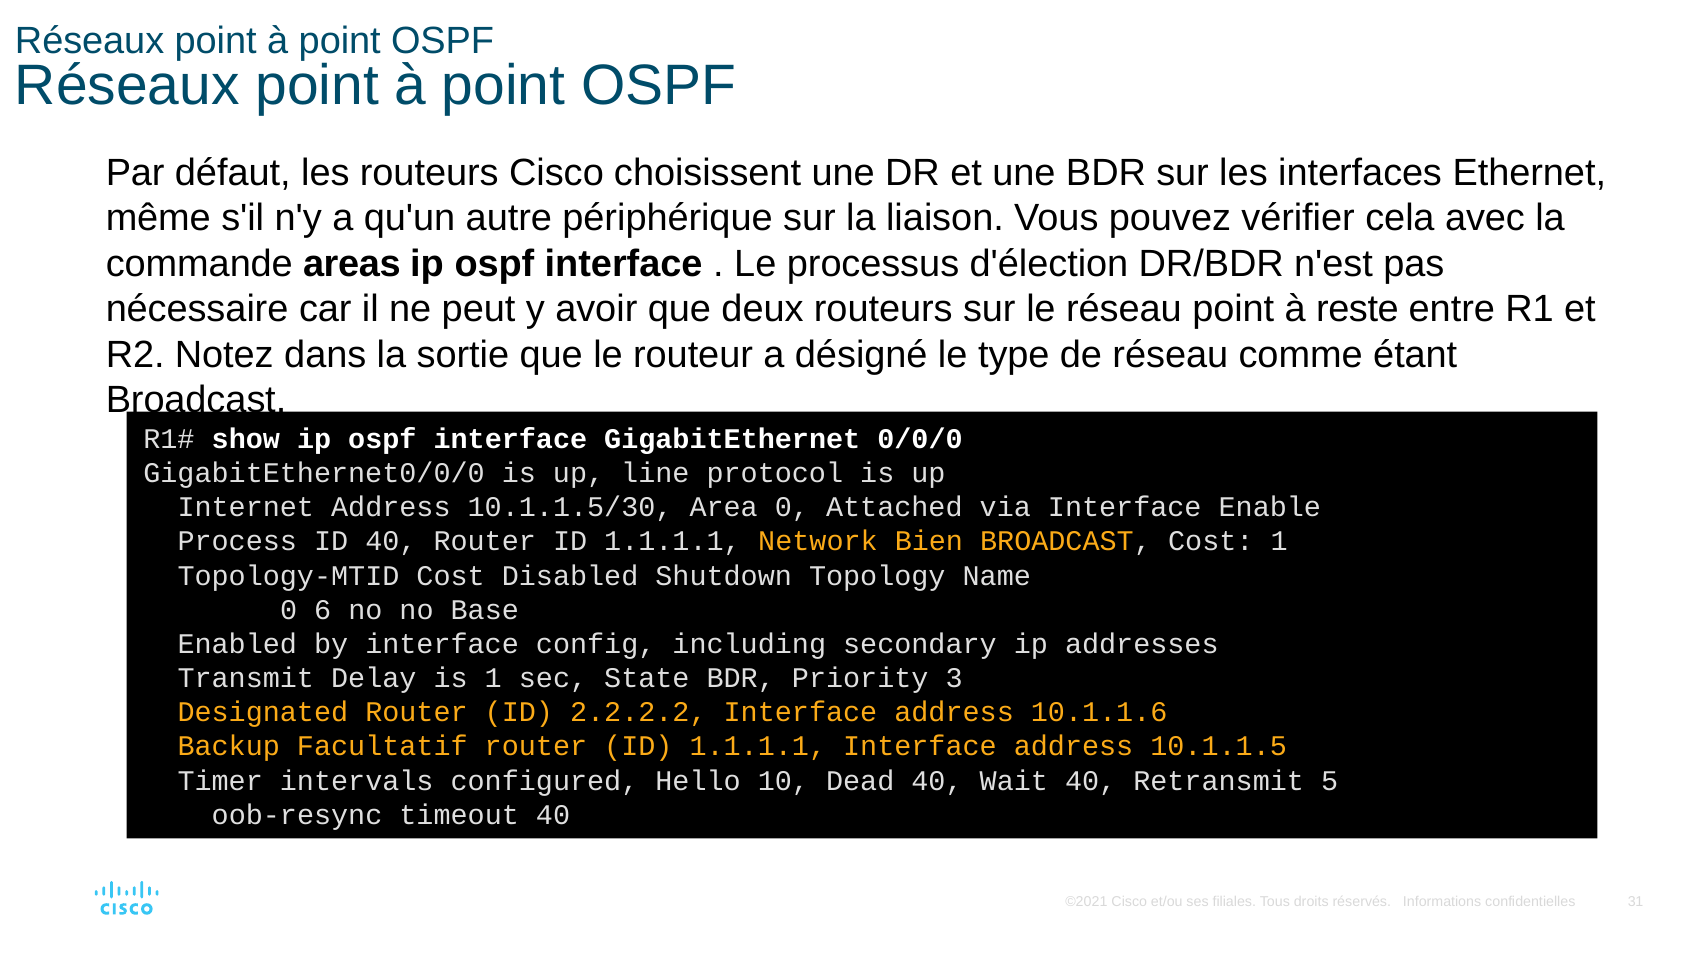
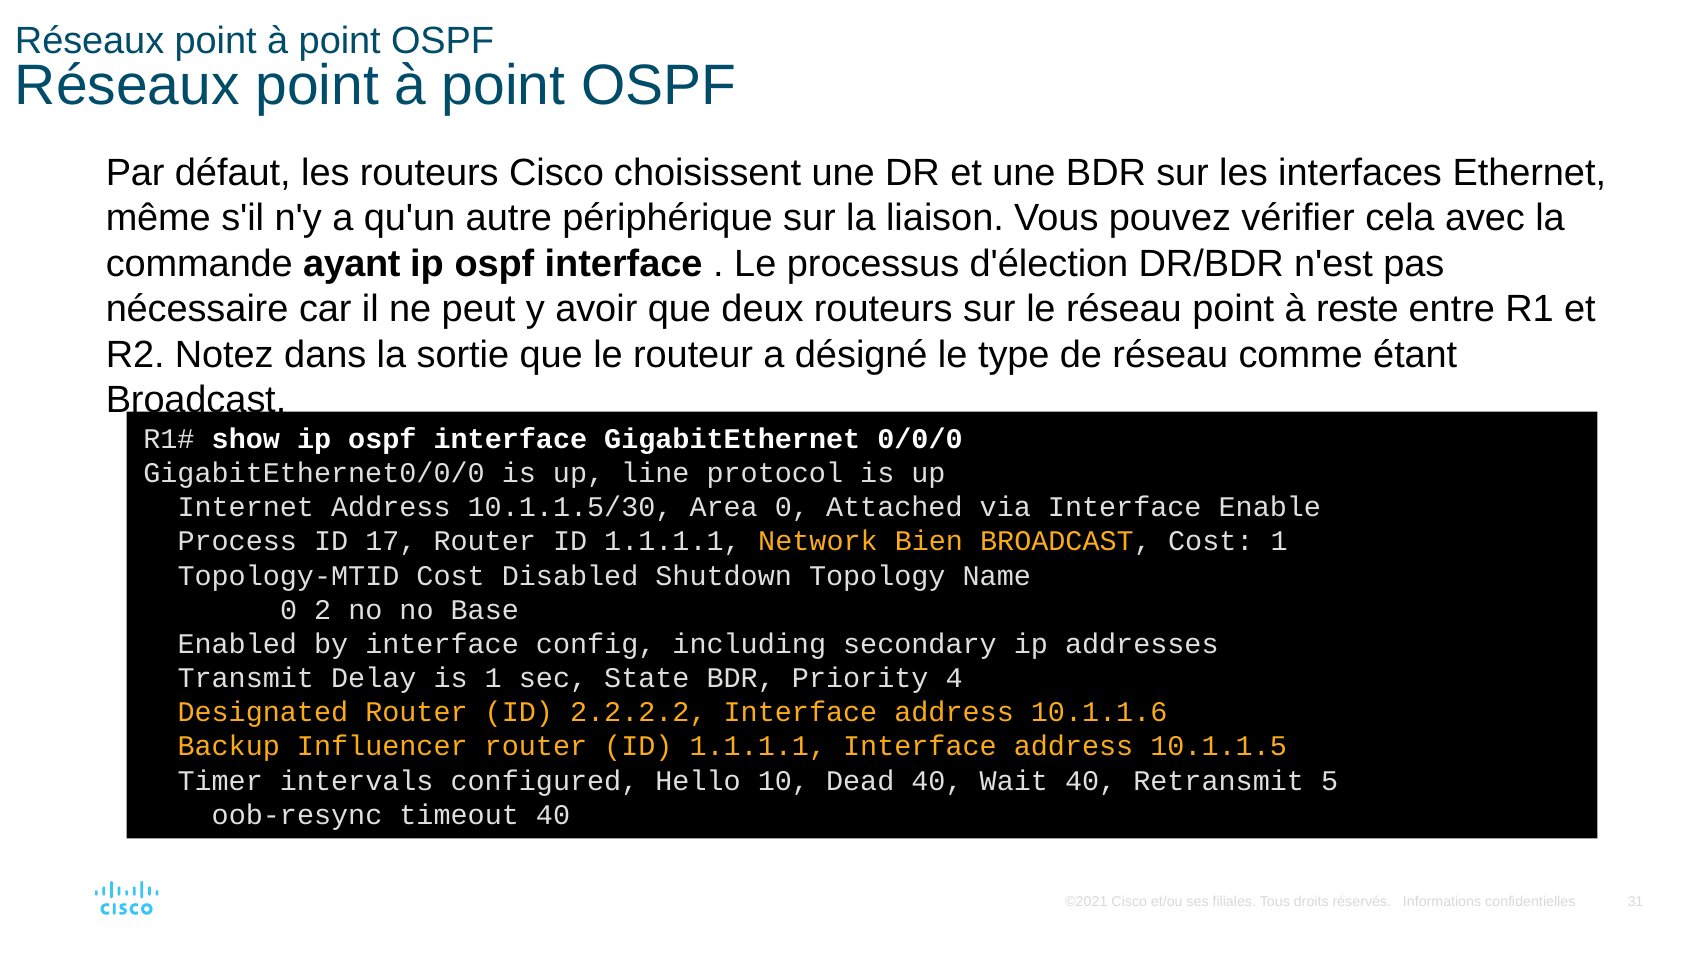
areas: areas -> ayant (352, 264)
ID 40: 40 -> 17 (391, 541)
6: 6 -> 2 (323, 610)
3: 3 -> 4 (954, 678)
Facultatif: Facultatif -> Influencer (382, 746)
